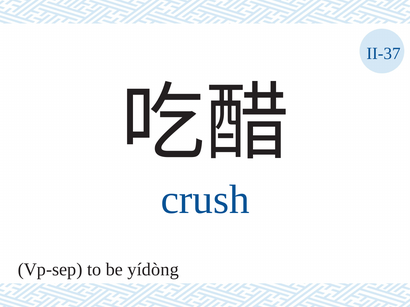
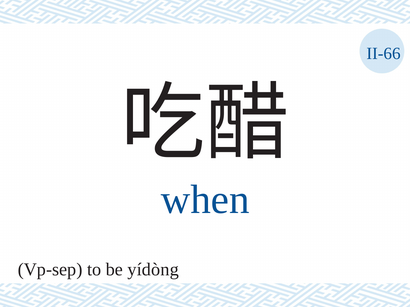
II-37: II-37 -> II-66 (384, 54)
crush: crush -> when (205, 200)
